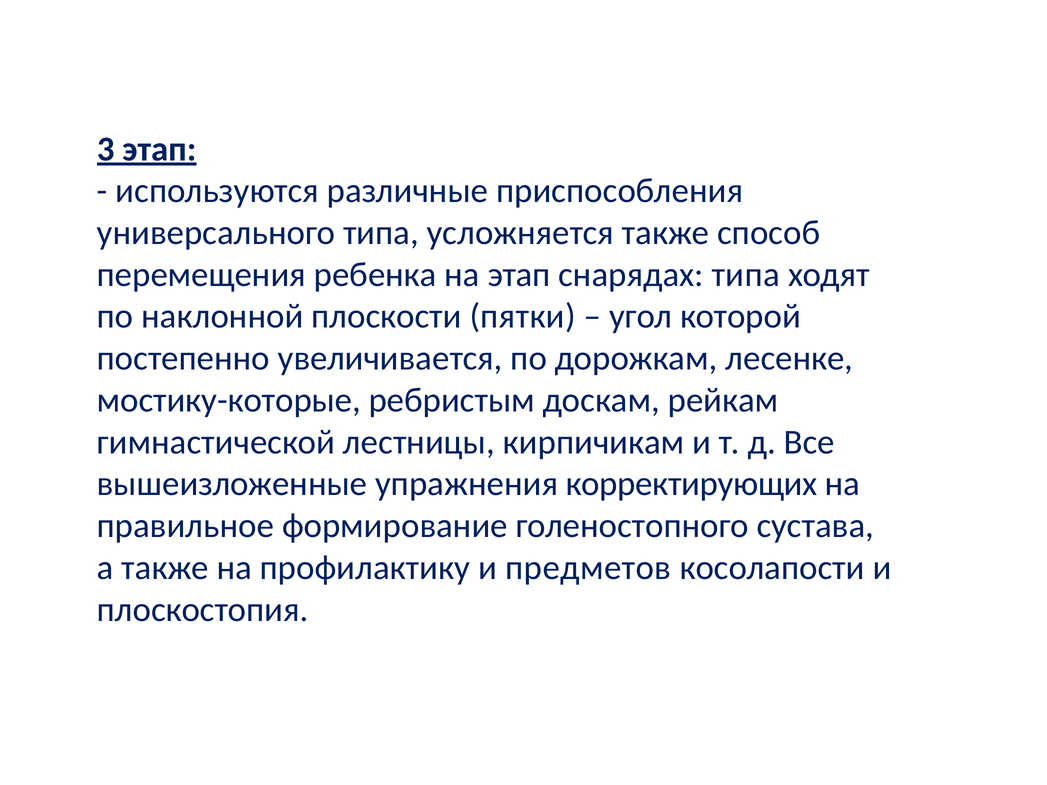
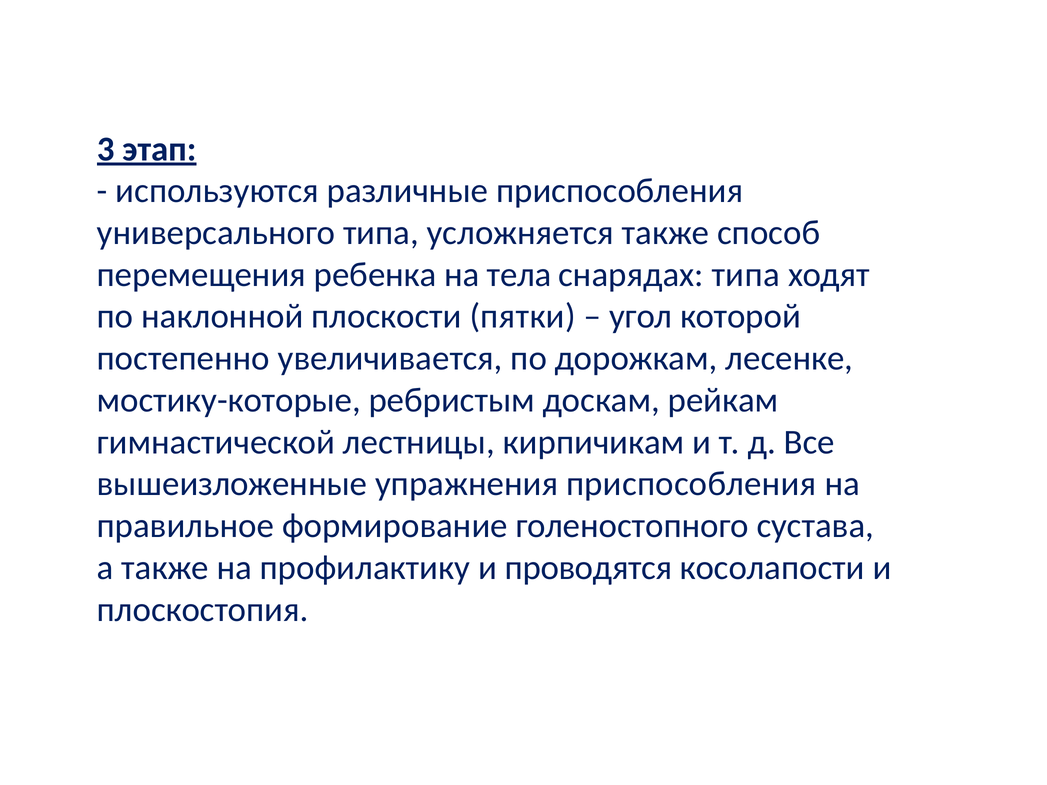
на этап: этап -> тела (519, 275)
упражнения корректирующих: корректирующих -> приспособления (691, 484)
предметов: предметов -> проводятся (589, 568)
